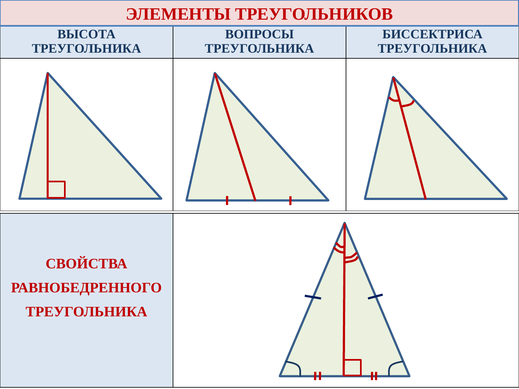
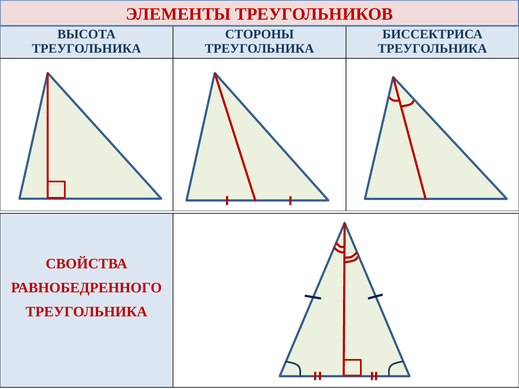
ВОПРОСЫ: ВОПРОСЫ -> СТОРОНЫ (260, 34)
